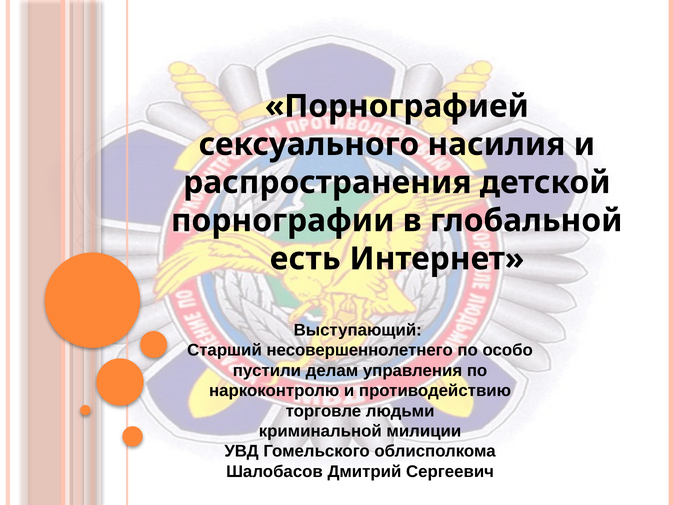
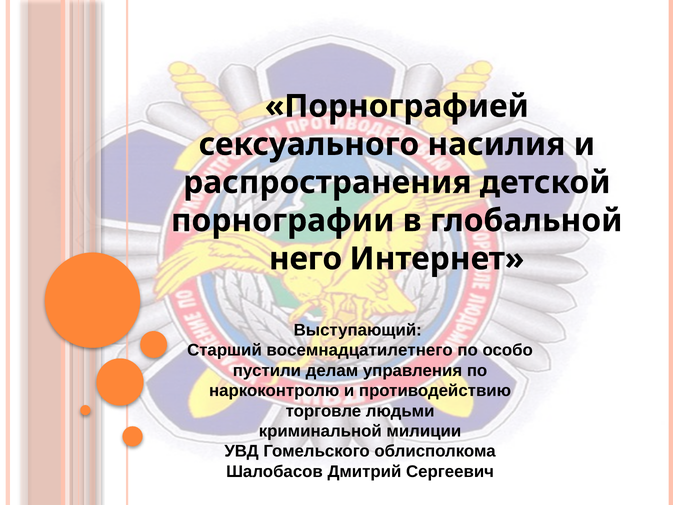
есть: есть -> него (306, 259)
несовершеннолетнего: несовершеннолетнего -> восемнадцатилетнего (360, 350)
